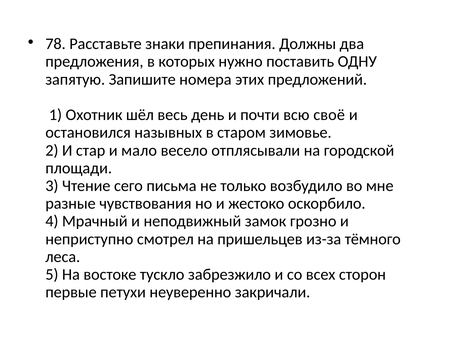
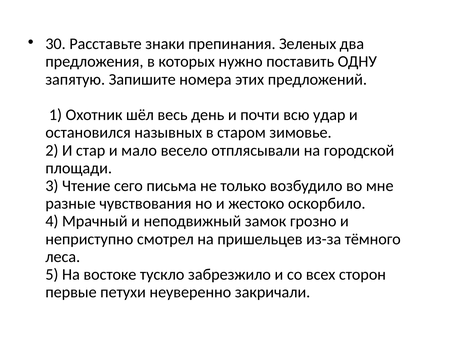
78: 78 -> 30 (56, 44)
Должны: Должны -> Зеленых (308, 44)
своё: своё -> удар (329, 115)
